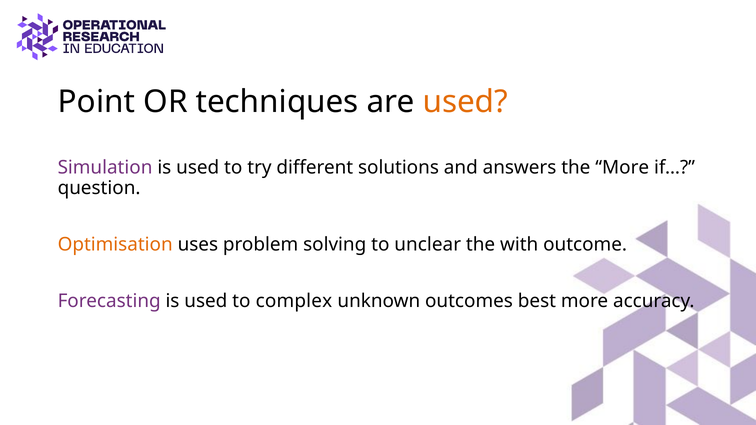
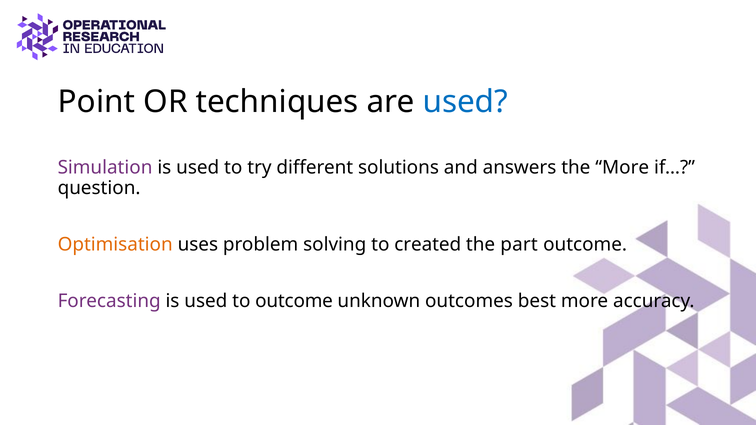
used colour: orange -> blue (465, 102)
unclear: unclear -> created (428, 245)
with: with -> part (519, 245)
to complex: complex -> outcome (294, 301)
